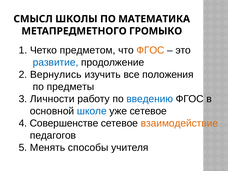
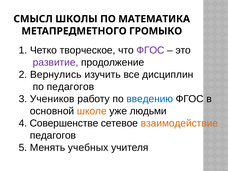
предметом: предметом -> творческое (88, 50)
ФГОС colour: orange -> purple (150, 50)
развитие colour: blue -> purple (56, 62)
положения: положения -> дисциплин (168, 75)
по предметы: предметы -> педагогов (70, 87)
Личности: Личности -> Учеников (52, 99)
школе colour: blue -> orange (92, 111)
уже сетевое: сетевое -> людьми (148, 111)
способы: способы -> учебных (88, 148)
